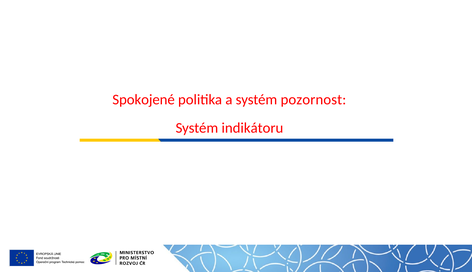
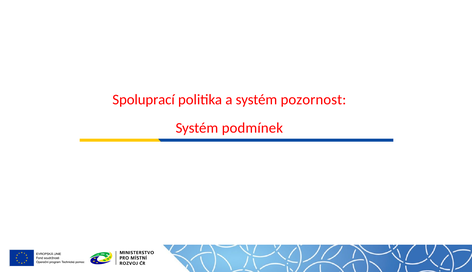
Spokojené: Spokojené -> Spoluprací (144, 100)
indikátoru: indikátoru -> podmínek (252, 128)
